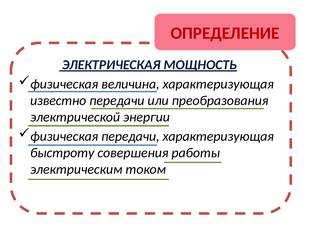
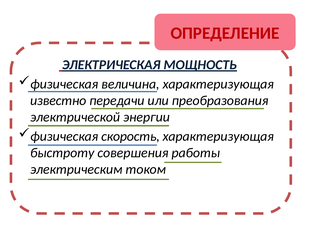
физическая передачи: передачи -> скорость (130, 136)
